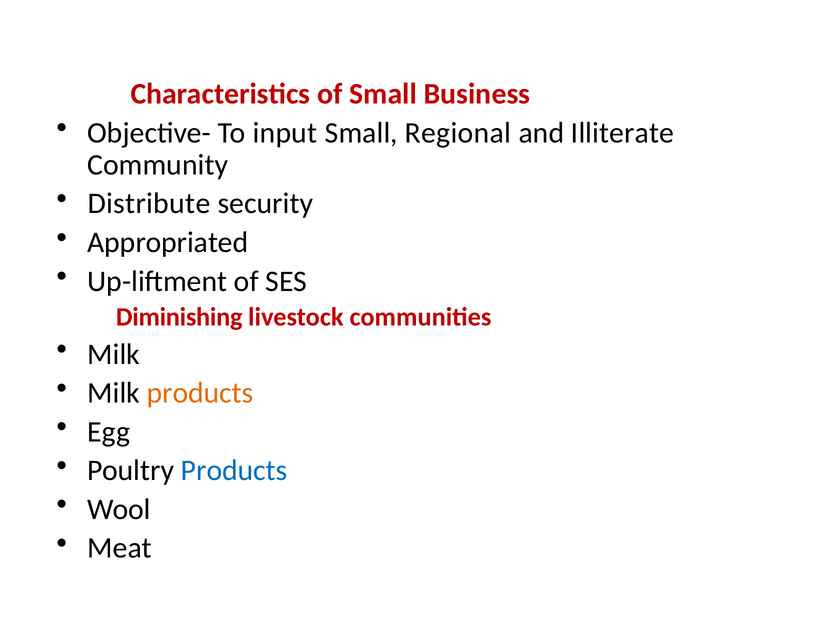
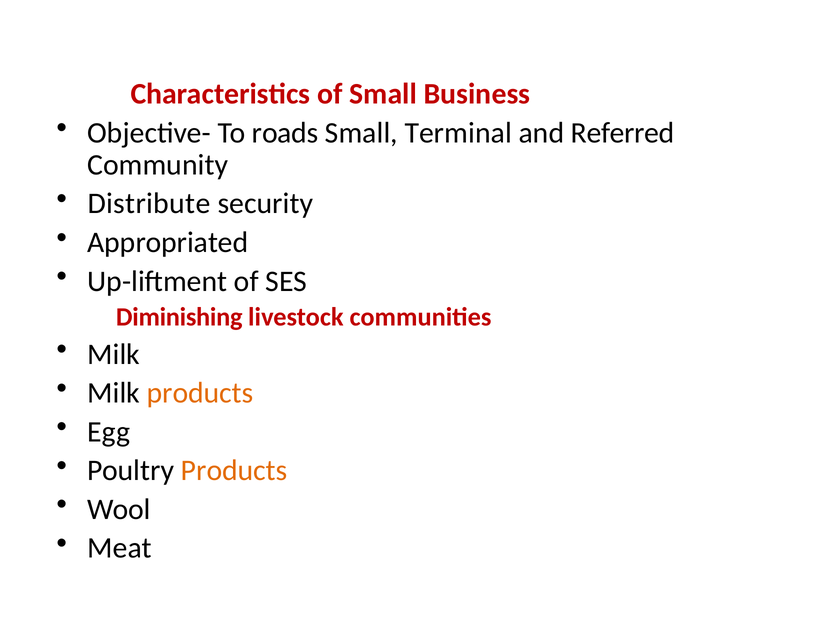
input: input -> roads (285, 133)
Regional: Regional -> Terminal (458, 133)
Illiterate: Illiterate -> Referred (623, 133)
Products colour: blue -> orange (234, 470)
